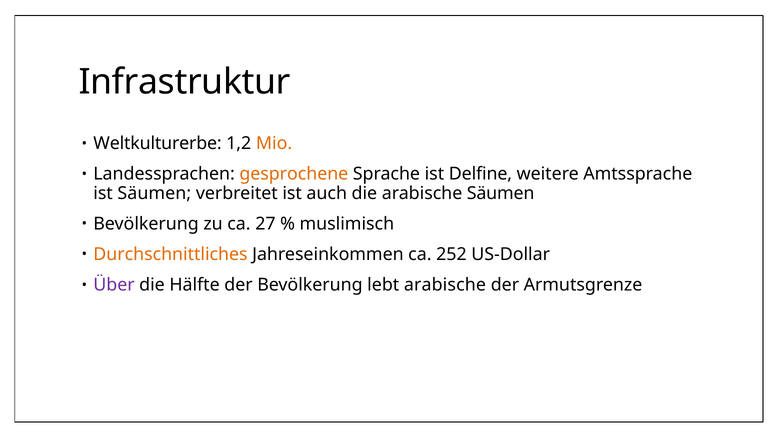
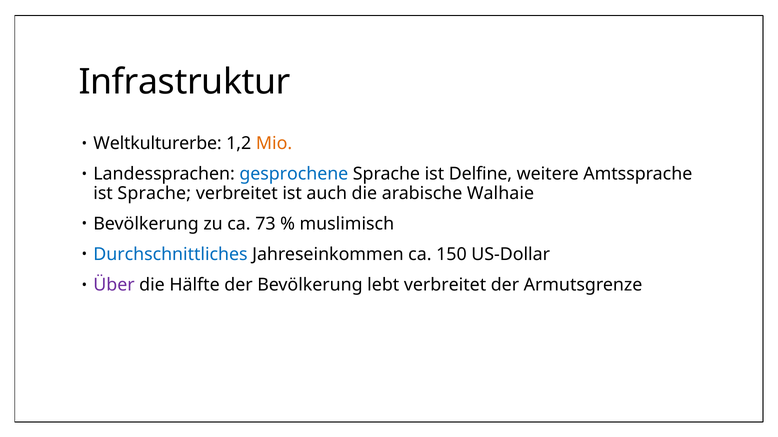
gesprochene colour: orange -> blue (294, 174)
ist Säumen: Säumen -> Sprache (154, 194)
arabische Säumen: Säumen -> Walhaie (501, 194)
27: 27 -> 73 (265, 224)
Durchschnittliches colour: orange -> blue (170, 255)
252: 252 -> 150 (451, 255)
lebt arabische: arabische -> verbreitet (445, 285)
